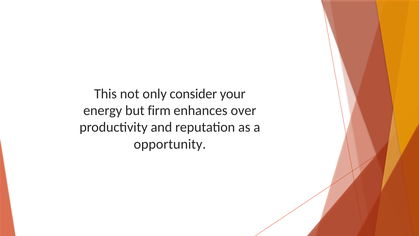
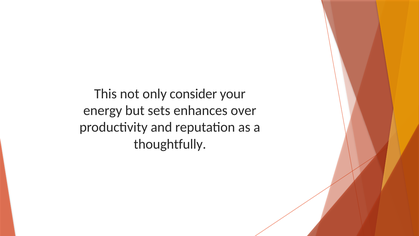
firm: firm -> sets (159, 110)
opportunity: opportunity -> thoughtfully (170, 144)
